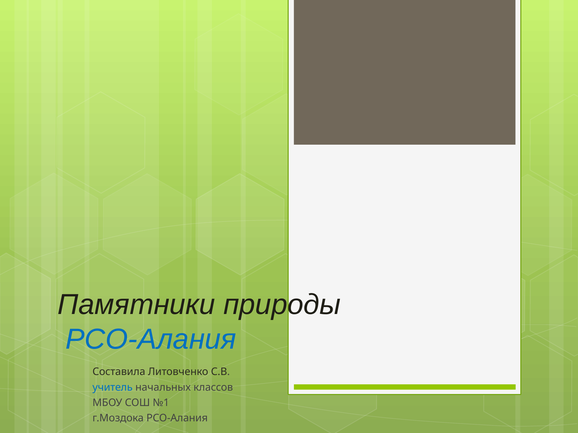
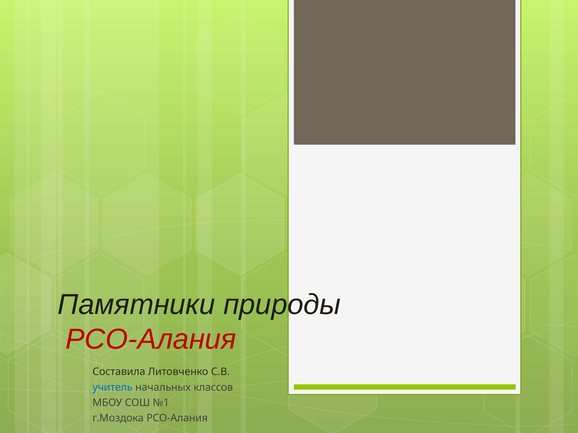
РСО-Алания colour: blue -> red (151, 340)
